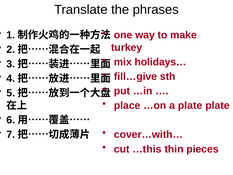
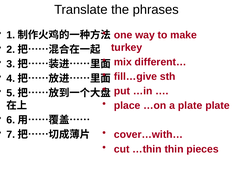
holidays…: holidays… -> different… (161, 62)
…this: …this -> …thin (147, 149)
